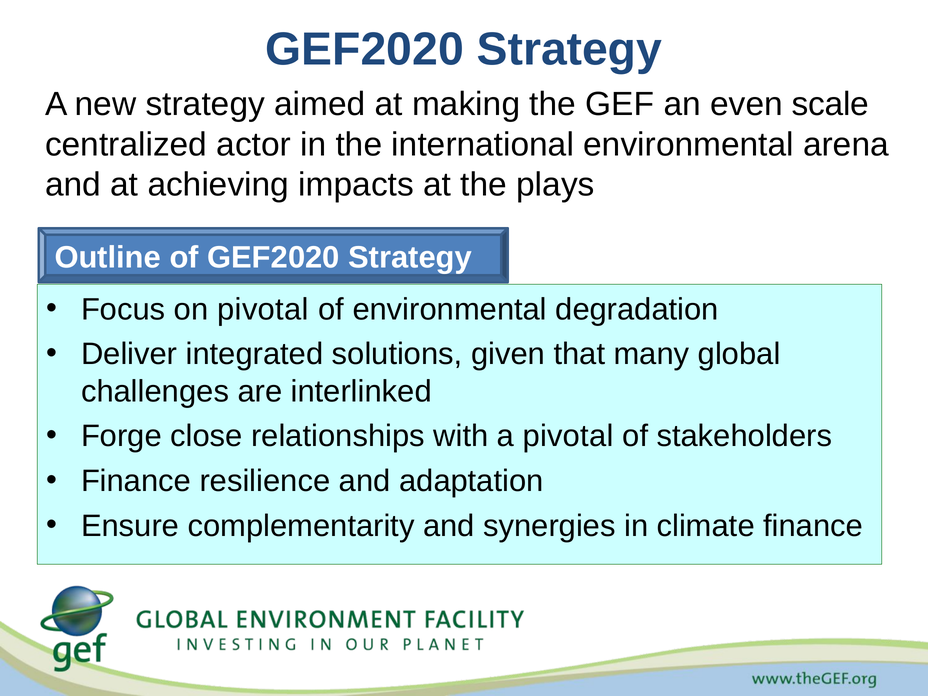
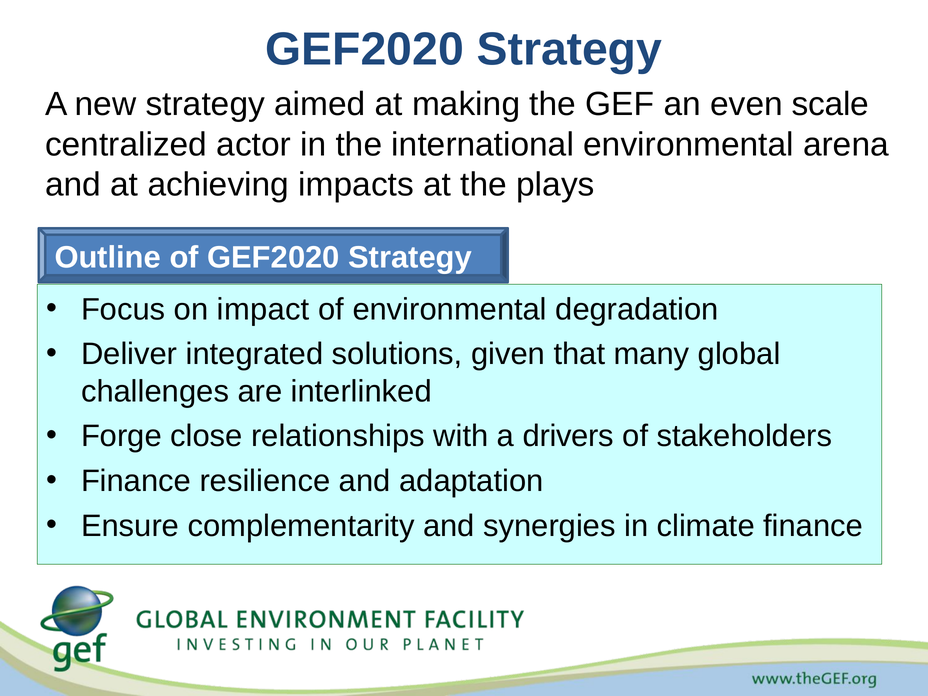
on pivotal: pivotal -> impact (263, 309)
a pivotal: pivotal -> drivers (568, 436)
